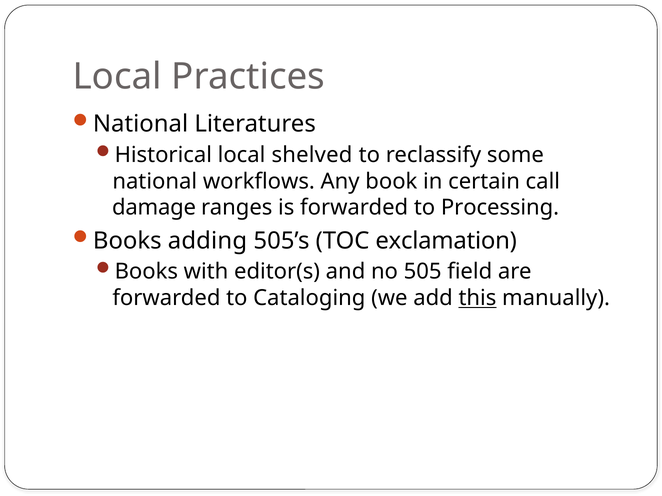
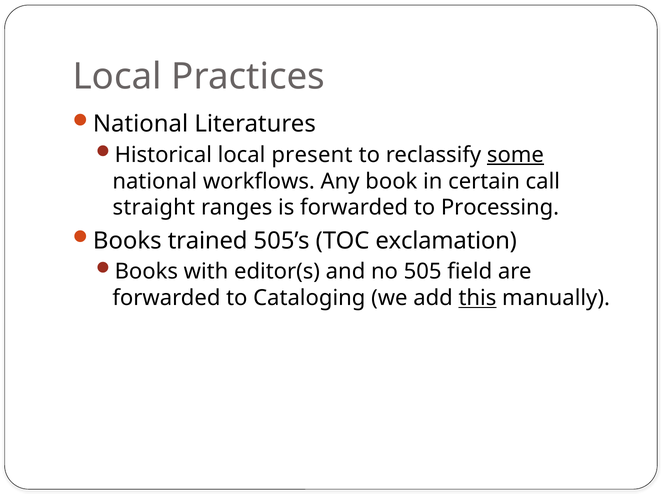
shelved: shelved -> present (312, 155)
some underline: none -> present (515, 155)
damage: damage -> straight (154, 208)
adding: adding -> trained (208, 241)
